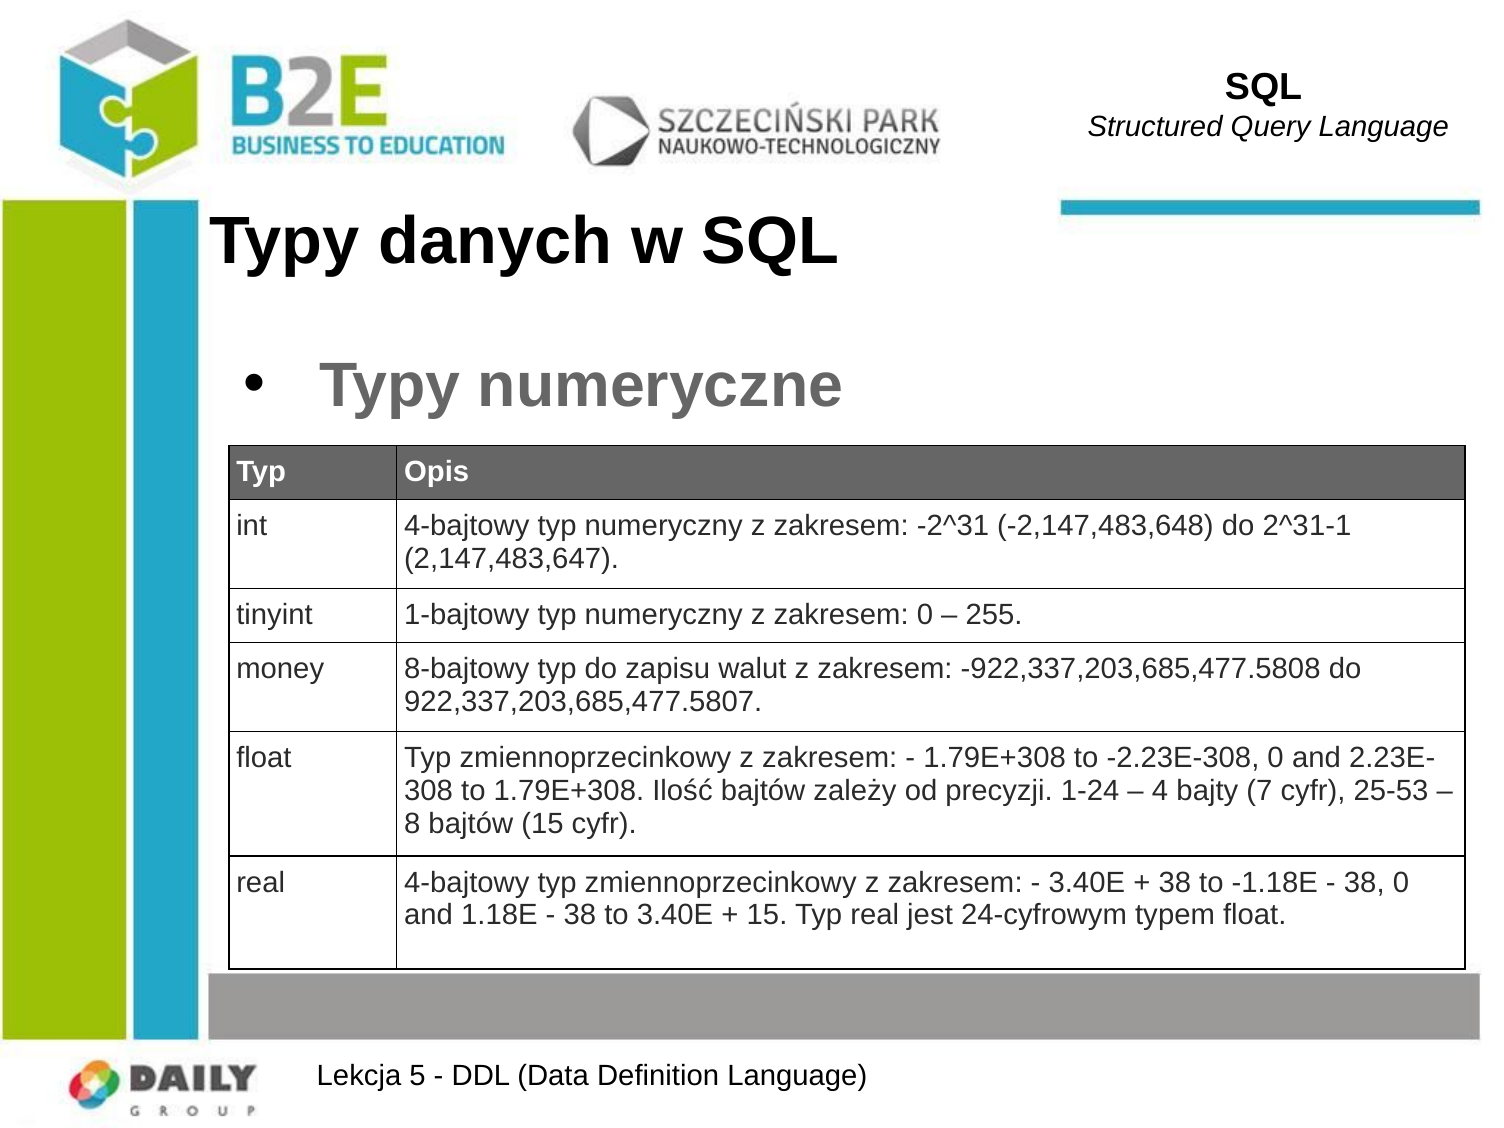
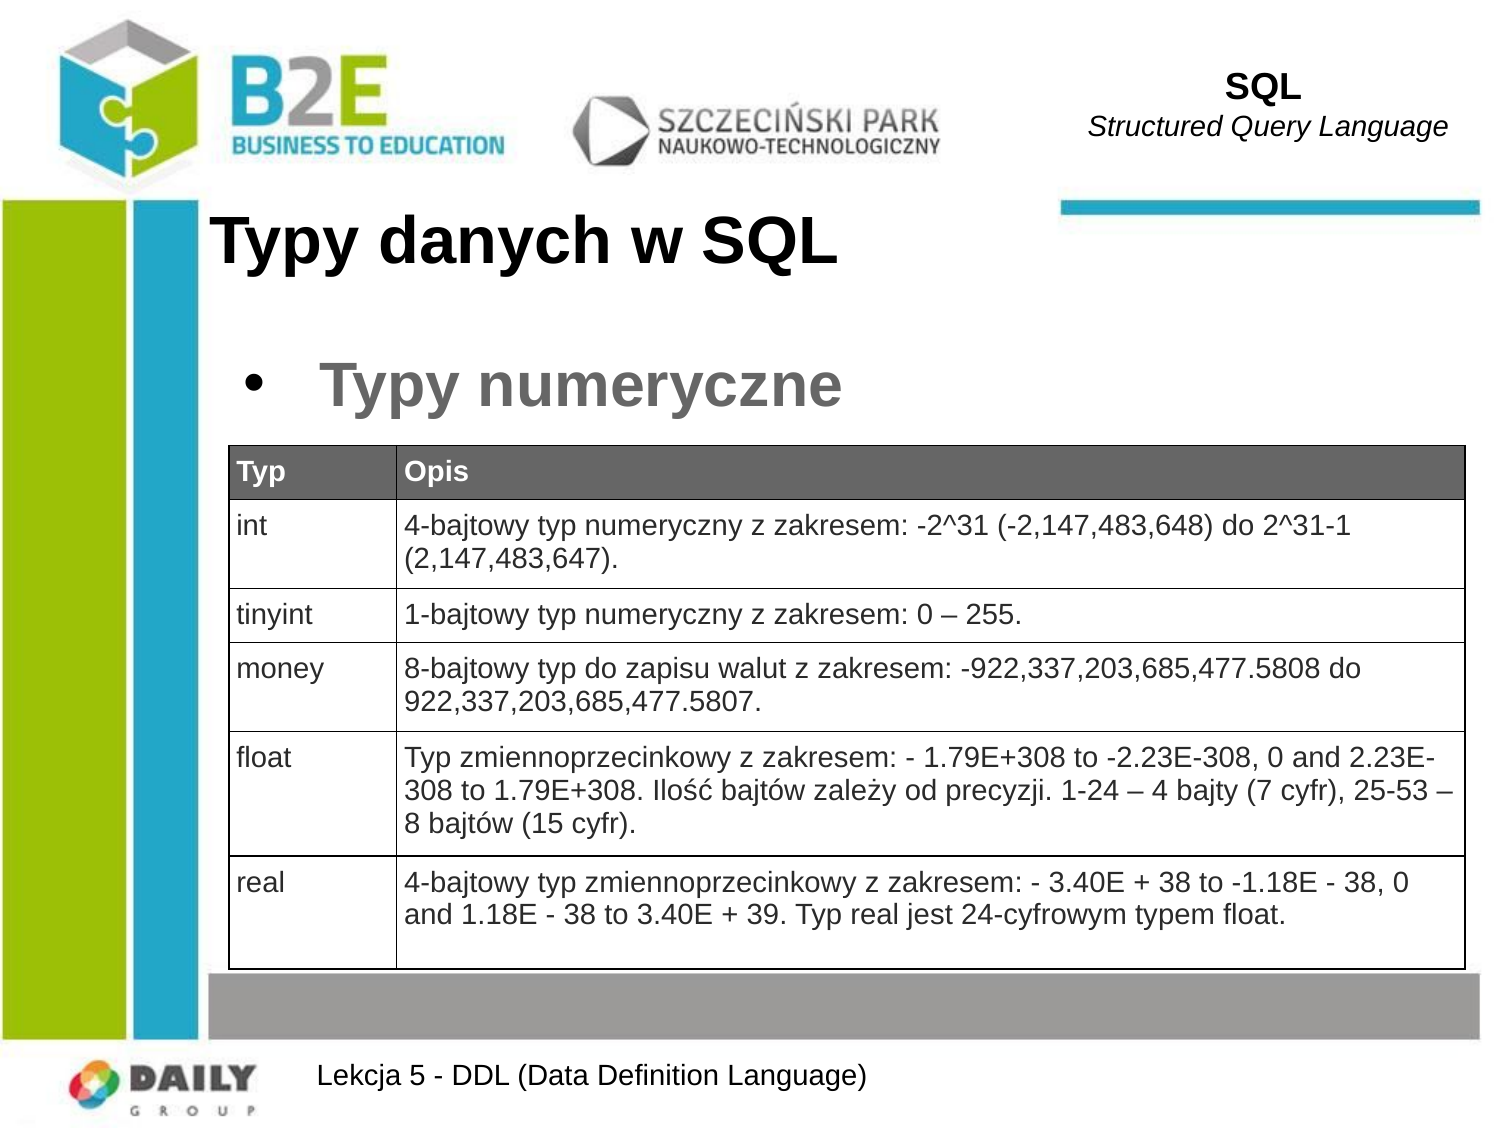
15: 15 -> 39 (767, 915)
